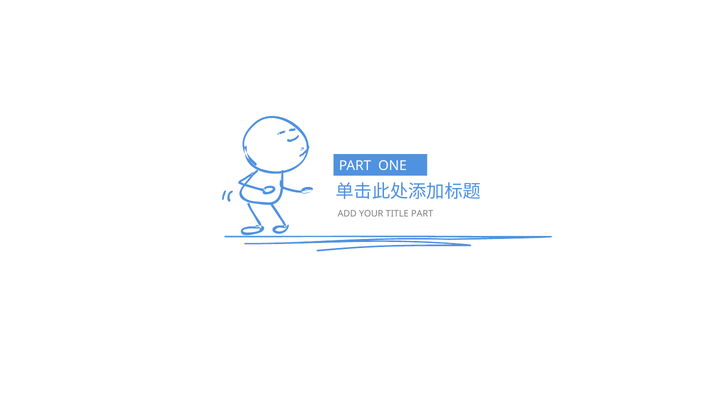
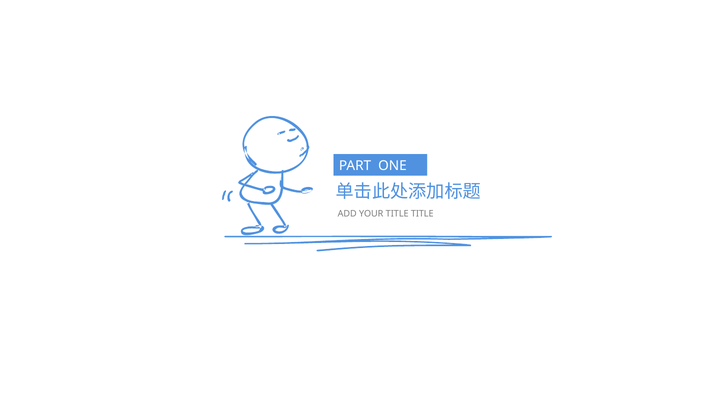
TITLE PART: PART -> TITLE (422, 214)
